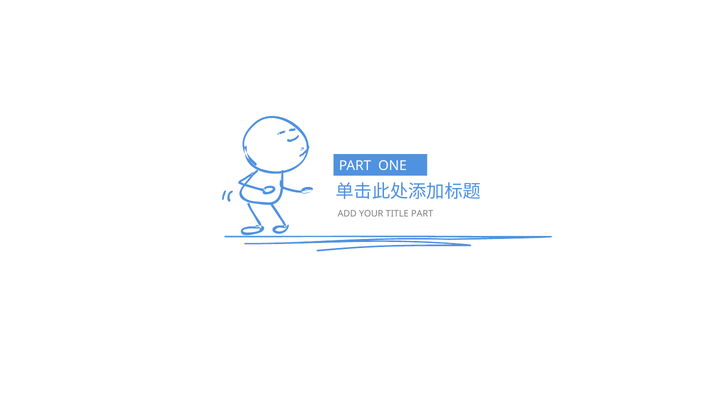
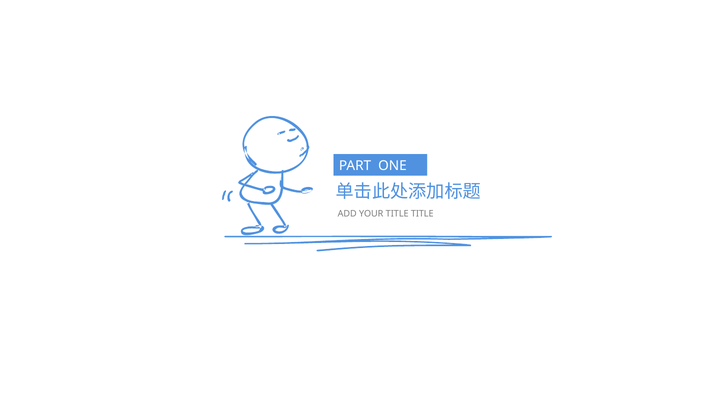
TITLE PART: PART -> TITLE (422, 214)
